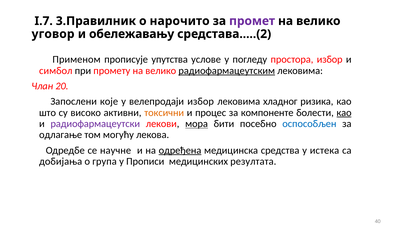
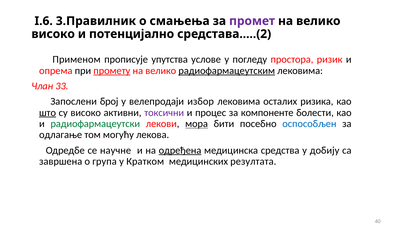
I.7: I.7 -> I.6 (44, 21)
нарочито: нарочито -> смањења (180, 21)
уговор: уговор -> високо (53, 34)
обележавању: обележавању -> потенцијално (132, 34)
простора избор: избор -> ризик (330, 59)
симбол: симбол -> опрема (56, 71)
промету underline: none -> present (112, 71)
20: 20 -> 33 (62, 86)
које: које -> број (109, 101)
хладног: хладног -> осталих (280, 101)
што underline: none -> present (48, 112)
токсични colour: orange -> purple (164, 112)
као underline: present -> none (344, 112)
радиофармацеутски colour: purple -> green (95, 124)
истека: истека -> добију (325, 150)
добијања: добијања -> завршена (61, 161)
Прописи: Прописи -> Кратком (145, 161)
